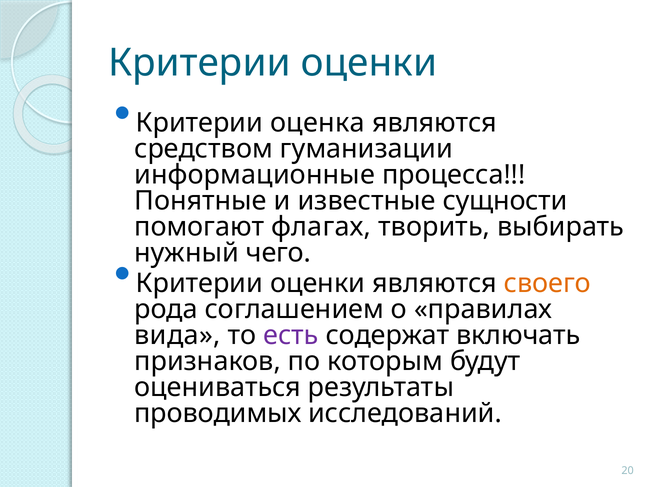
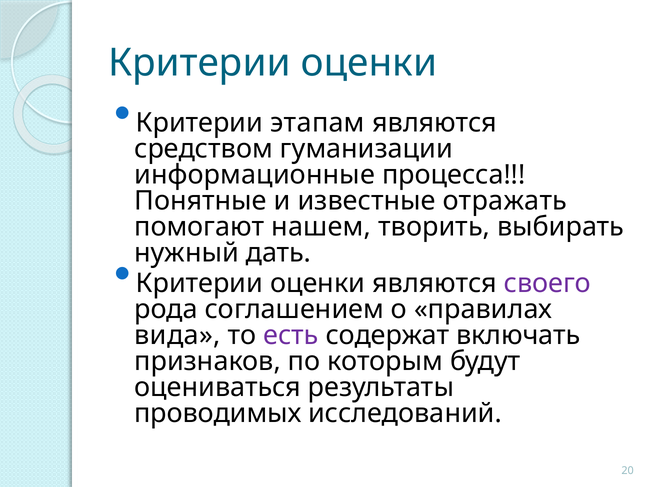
оценка: оценка -> этапам (318, 123)
сущности: сущности -> отражать (505, 201)
флагах: флагах -> нашем (321, 227)
чего: чего -> дать (278, 253)
своего colour: orange -> purple (547, 283)
